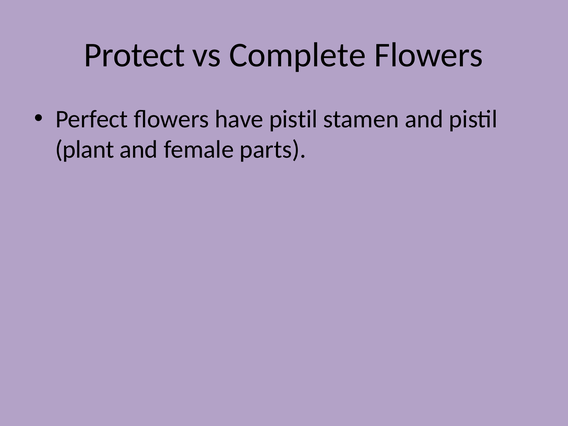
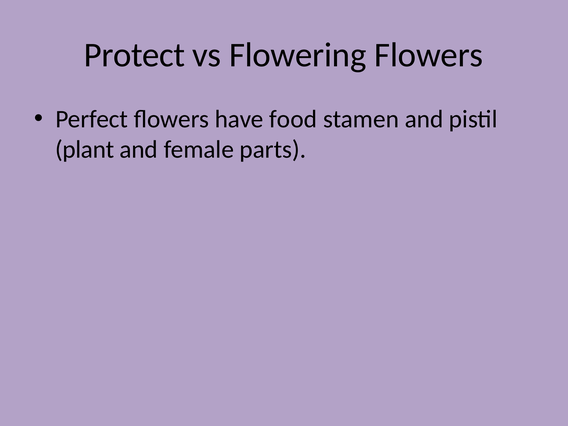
Complete: Complete -> Flowering (298, 55)
have pistil: pistil -> food (293, 119)
